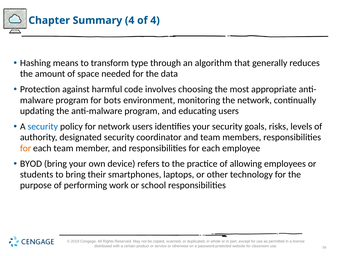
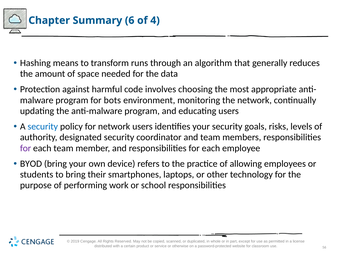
Summary 4: 4 -> 6 (130, 20)
type: type -> runs (140, 63)
for colour: orange -> purple (26, 148)
